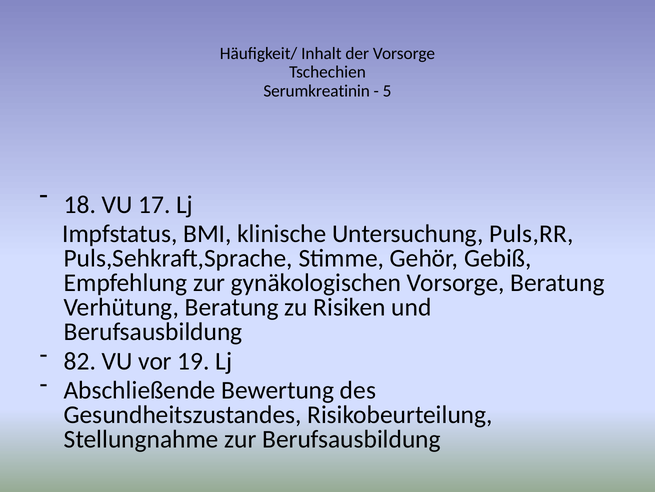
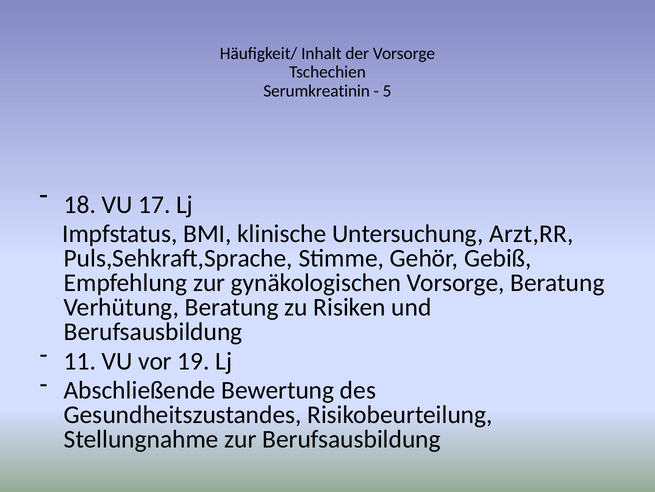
Puls,RR: Puls,RR -> Arzt,RR (531, 234)
82: 82 -> 11 (80, 361)
